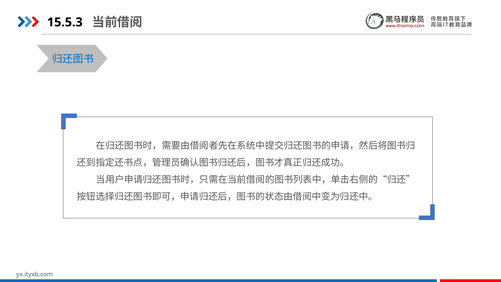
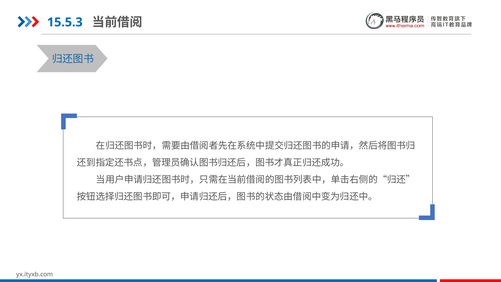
15.5.3 colour: black -> blue (65, 22)
